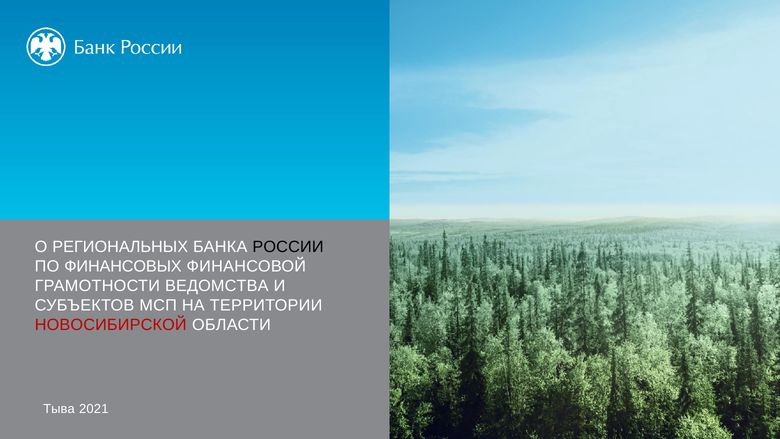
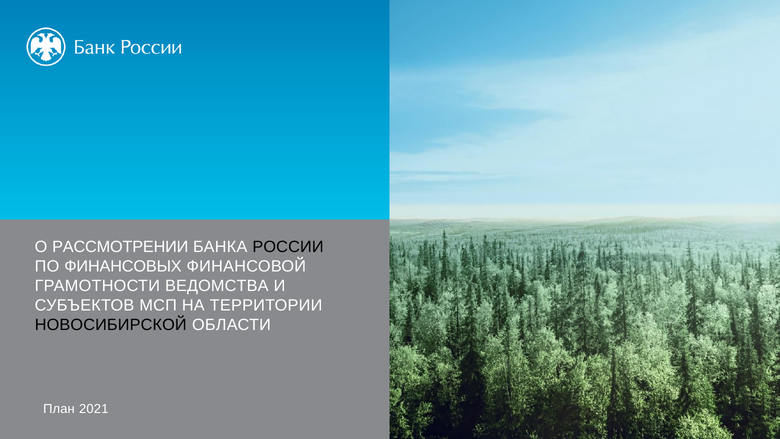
РЕГИОНАЛЬНЫХ: РЕГИОНАЛЬНЫХ -> РАССМОТРЕНИИ (120, 247)
НОВОСИБИРСКОЙ colour: red -> black (111, 325)
Тыва: Тыва -> План (59, 409)
